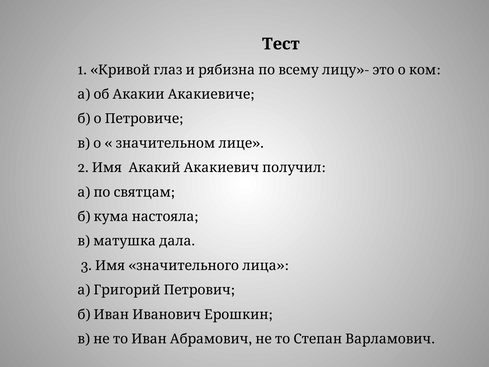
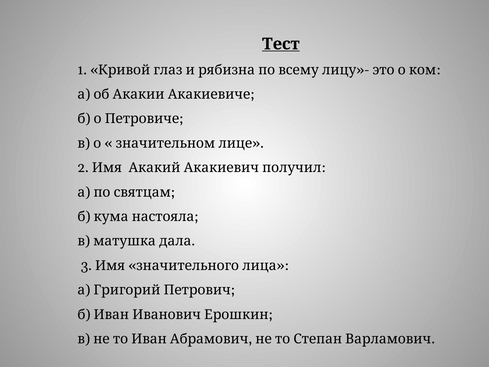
Тест underline: none -> present (281, 44)
